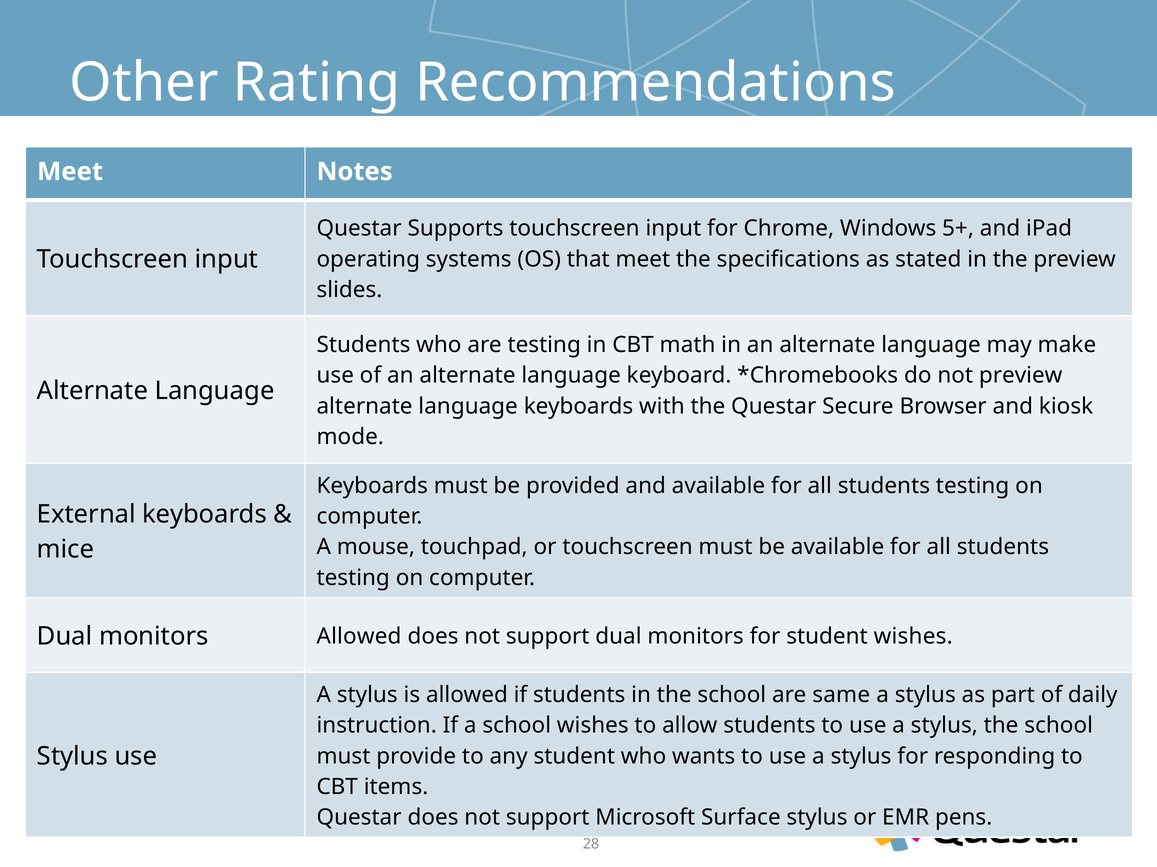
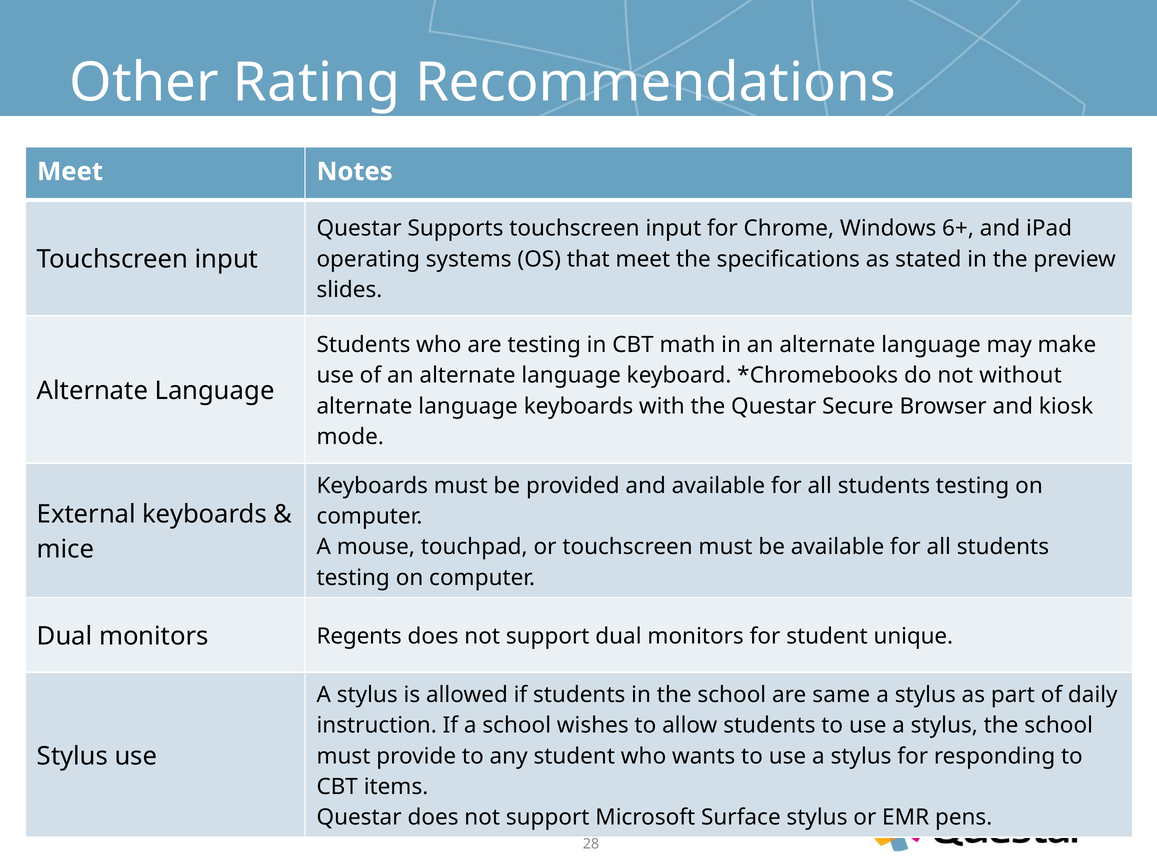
5+: 5+ -> 6+ (958, 229)
not preview: preview -> without (1021, 376)
monitors Allowed: Allowed -> Regents (359, 637)
student wishes: wishes -> unique (913, 637)
